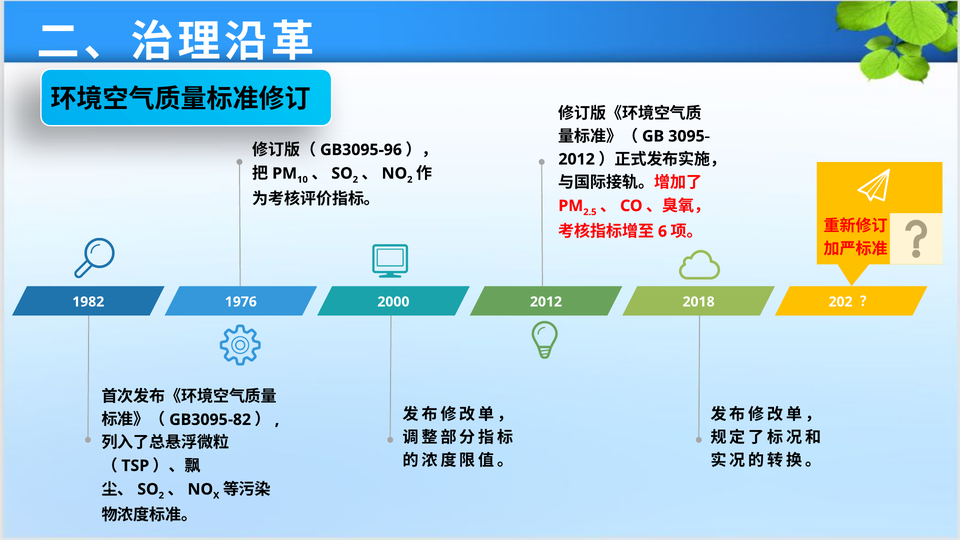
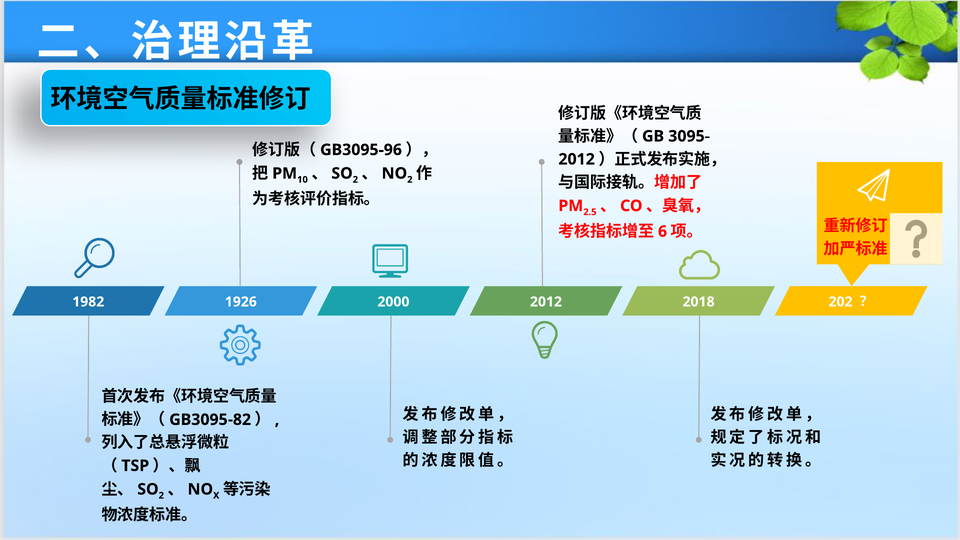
1976: 1976 -> 1926 (241, 302)
